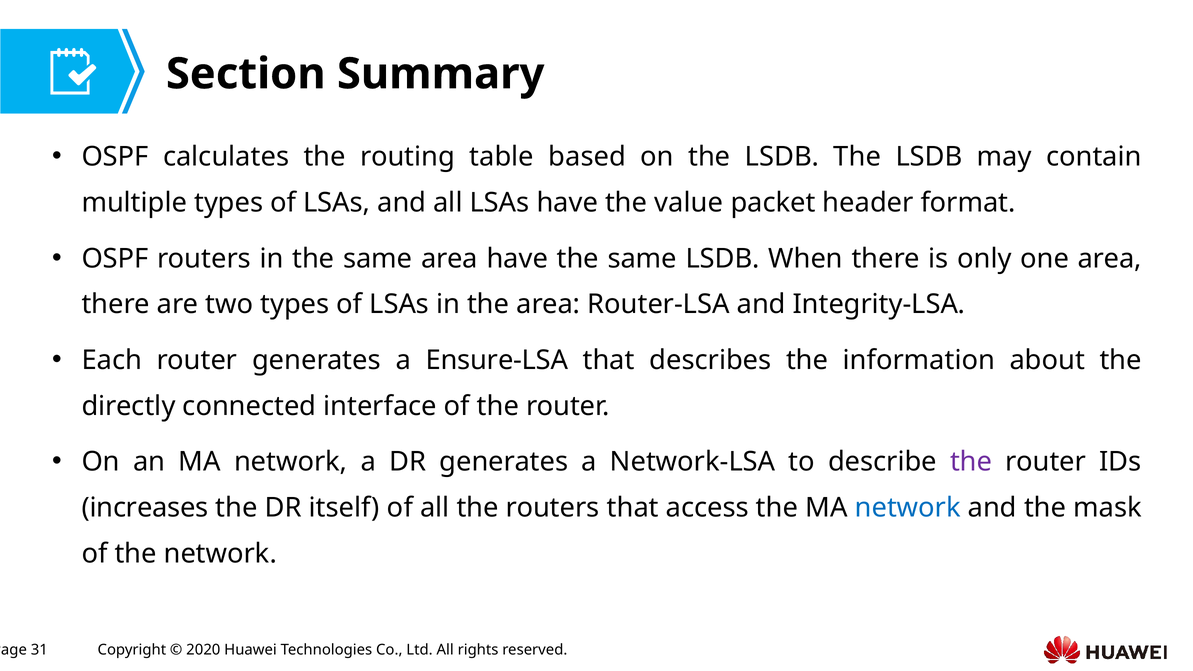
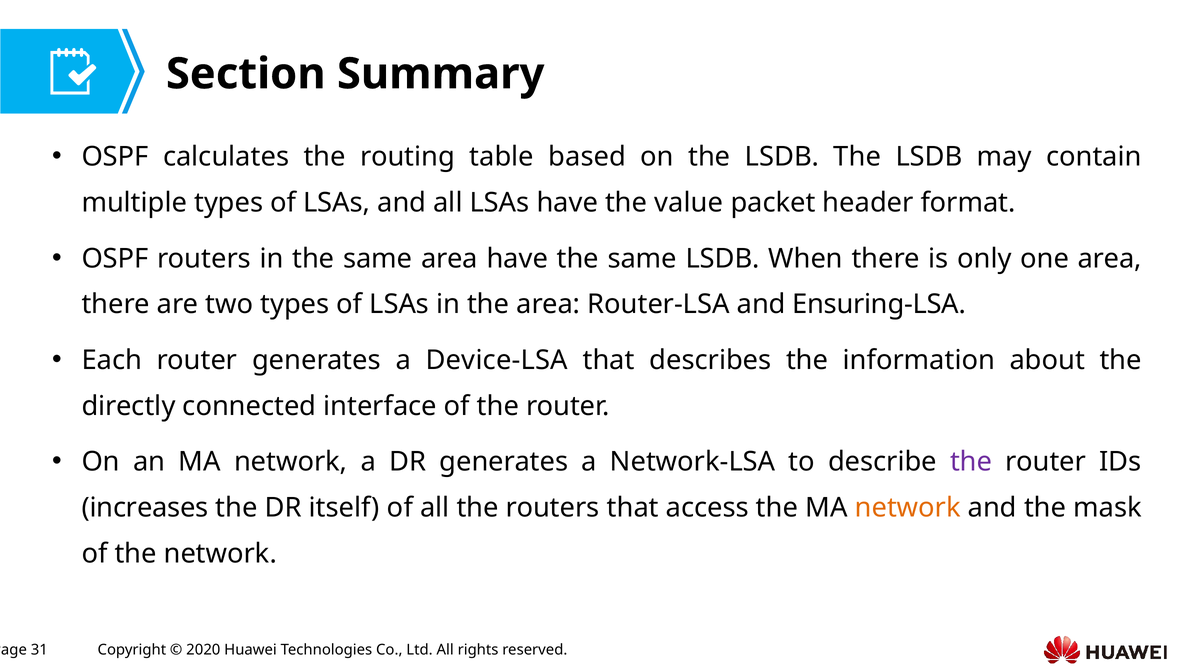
Integrity-LSA: Integrity-LSA -> Ensuring-LSA (879, 304)
Ensure-LSA: Ensure-LSA -> Device-LSA (497, 360)
network colour: blue -> orange (908, 508)
